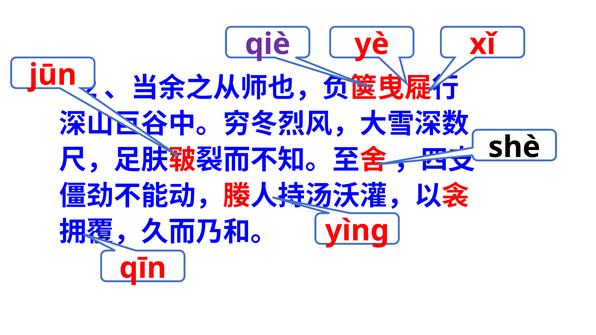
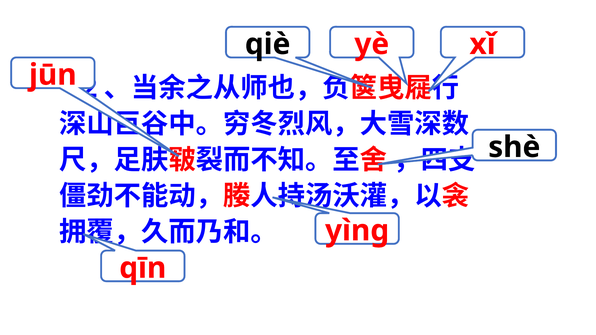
qiè colour: purple -> black (268, 44)
